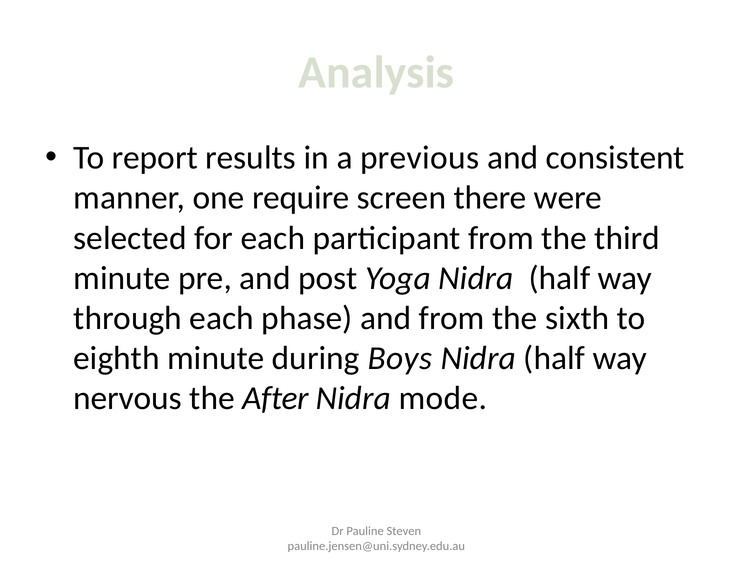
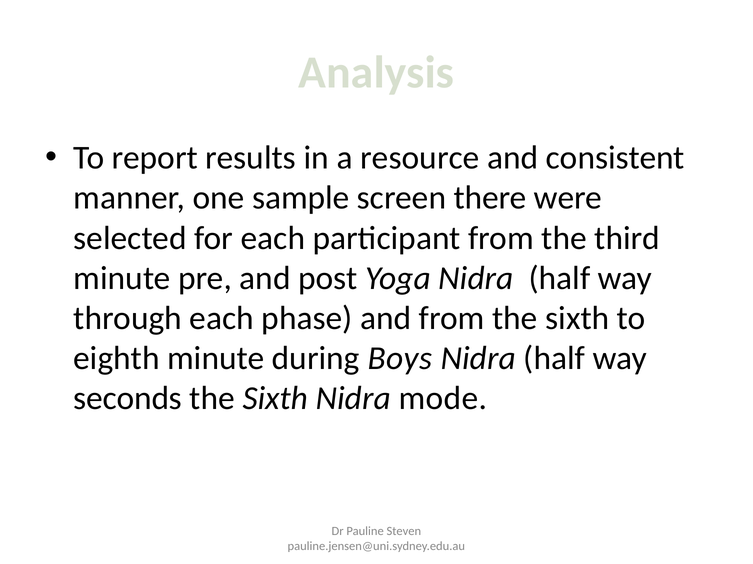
previous: previous -> resource (420, 158)
require: require -> sample (301, 198)
nervous: nervous -> seconds (128, 399)
After: After -> Sixth (275, 399)
